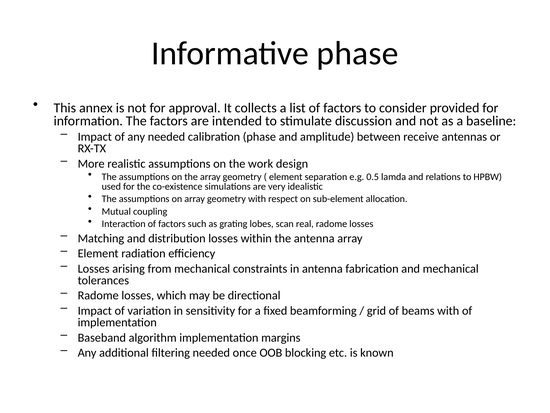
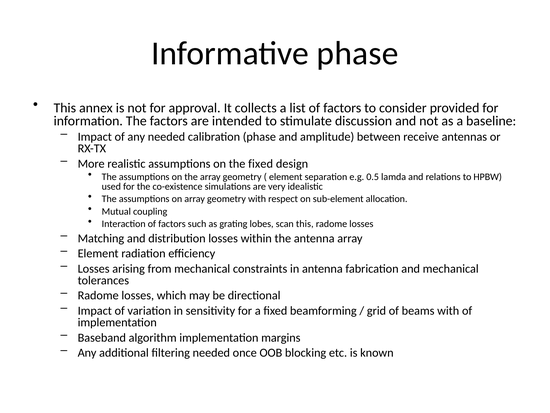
the work: work -> fixed (261, 163)
scan real: real -> this (305, 224)
